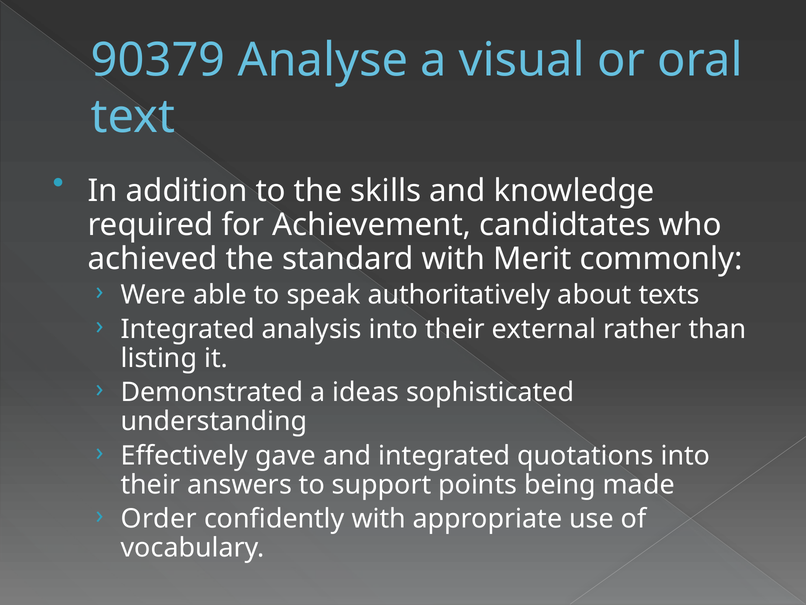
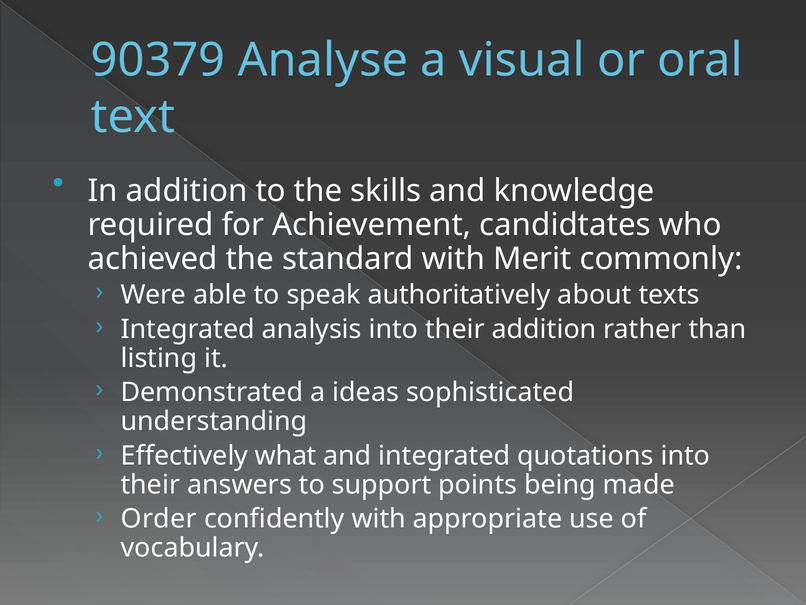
their external: external -> addition (544, 329)
gave: gave -> what (286, 455)
